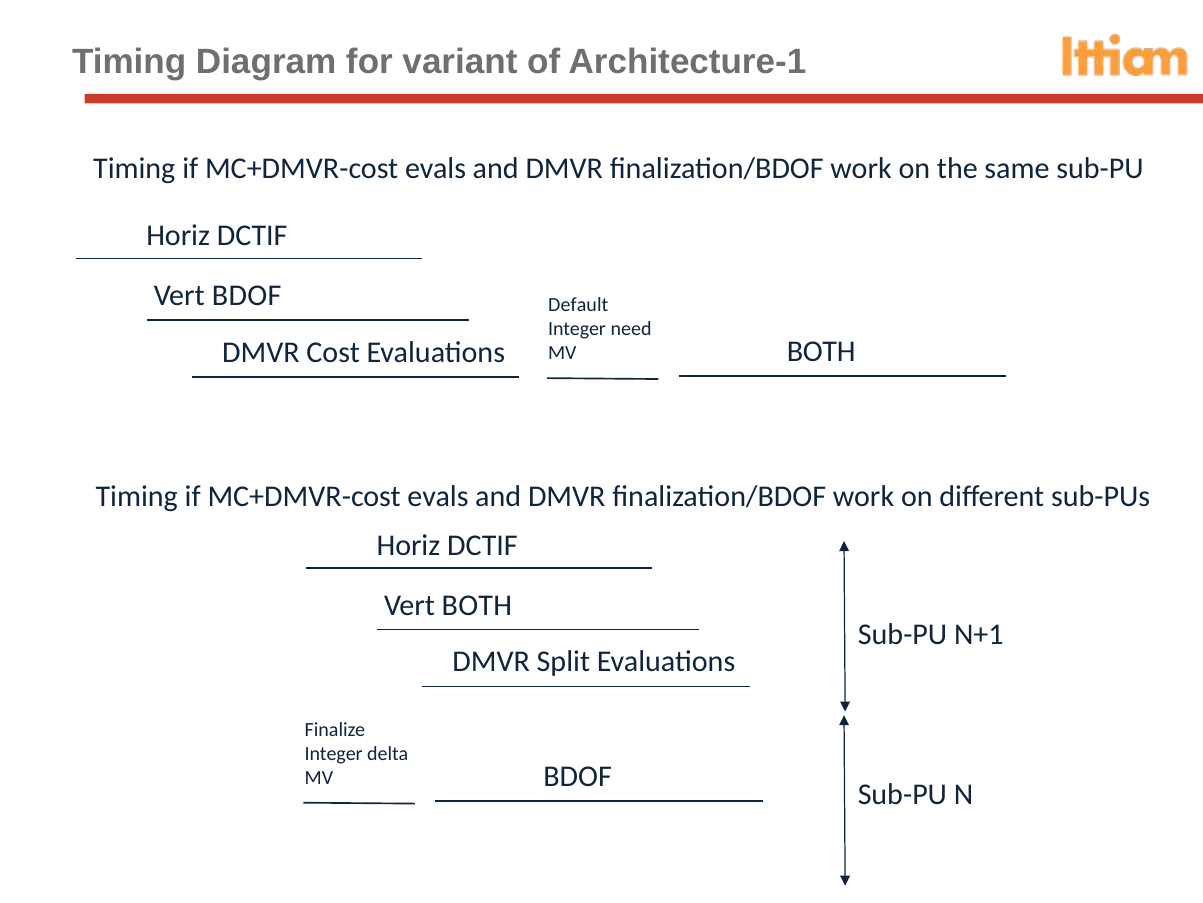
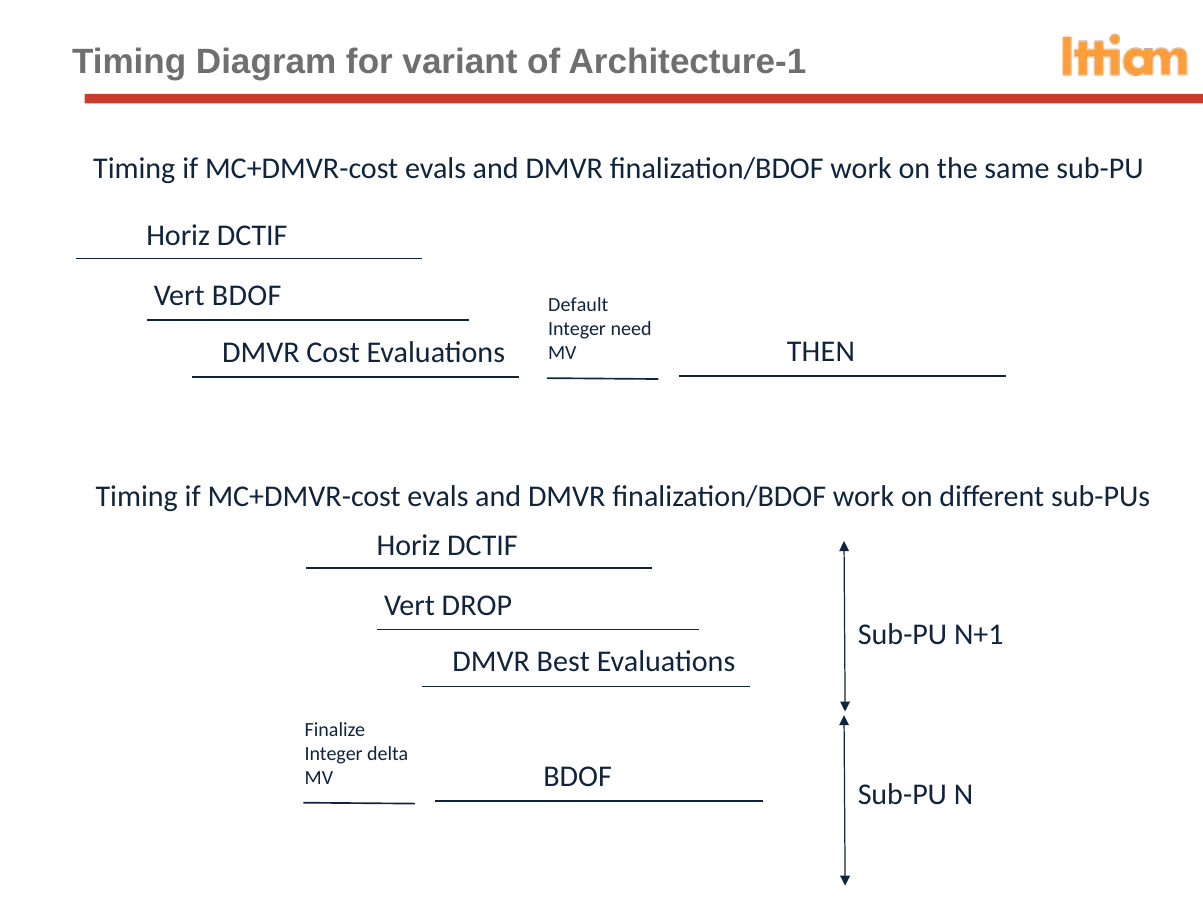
MV BOTH: BOTH -> THEN (821, 351)
Vert BOTH: BOTH -> DROP (477, 605)
Split: Split -> Best (563, 661)
